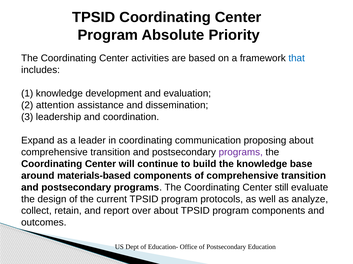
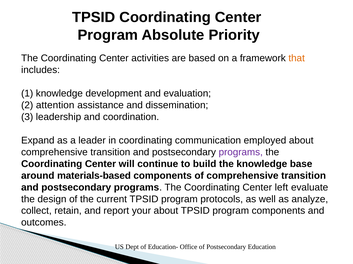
that colour: blue -> orange (297, 58)
proposing: proposing -> employed (265, 141)
still: still -> left (281, 188)
over: over -> your (141, 211)
